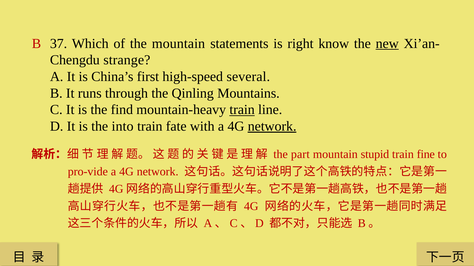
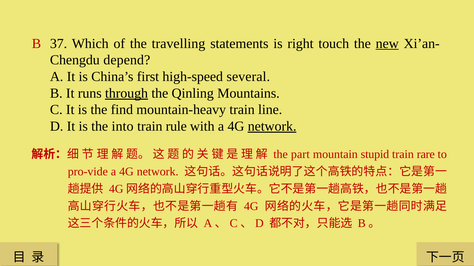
the mountain: mountain -> travelling (179, 44)
know: know -> touch (334, 44)
strange: strange -> depend (127, 60)
through underline: none -> present (127, 93)
train underline: present -> none (242, 110)
fate: fate -> rule (176, 127)
fine: fine -> rare (426, 155)
